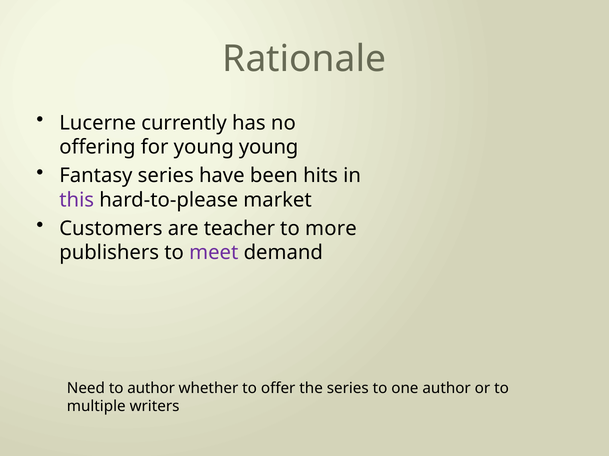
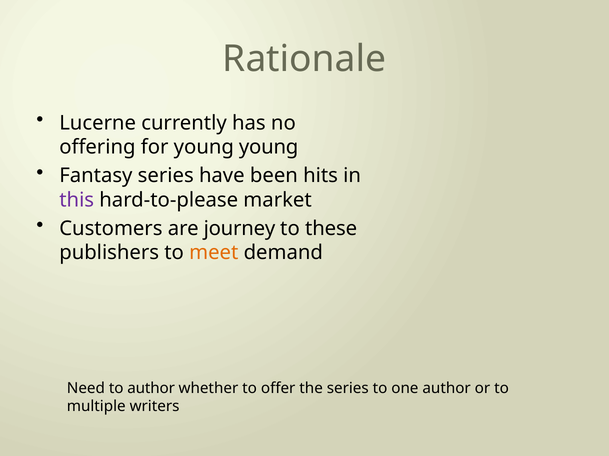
teacher: teacher -> journey (239, 229)
more: more -> these (331, 229)
meet colour: purple -> orange (214, 253)
